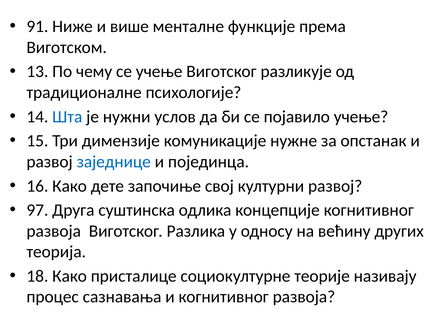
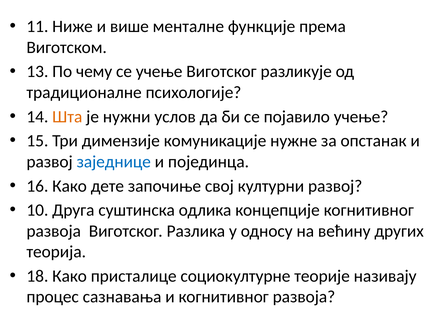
91: 91 -> 11 (37, 27)
Шта colour: blue -> orange (67, 117)
97: 97 -> 10 (37, 211)
